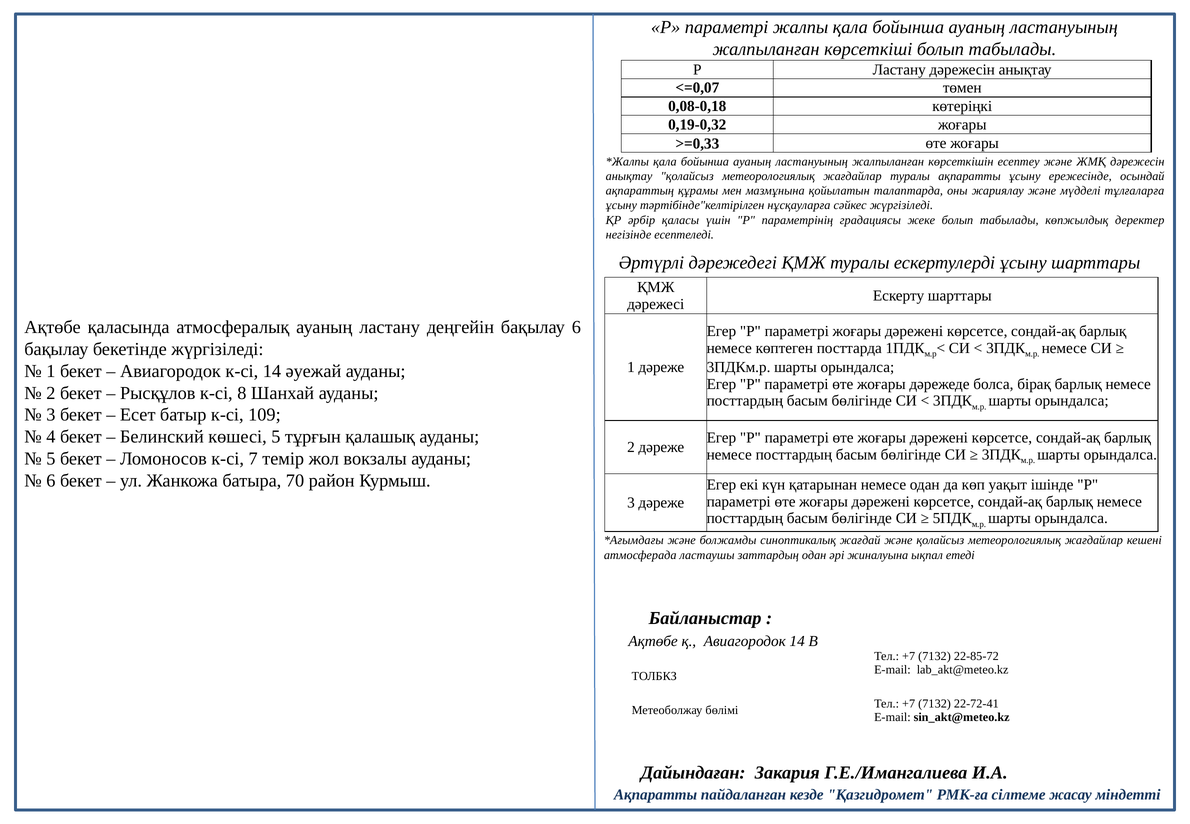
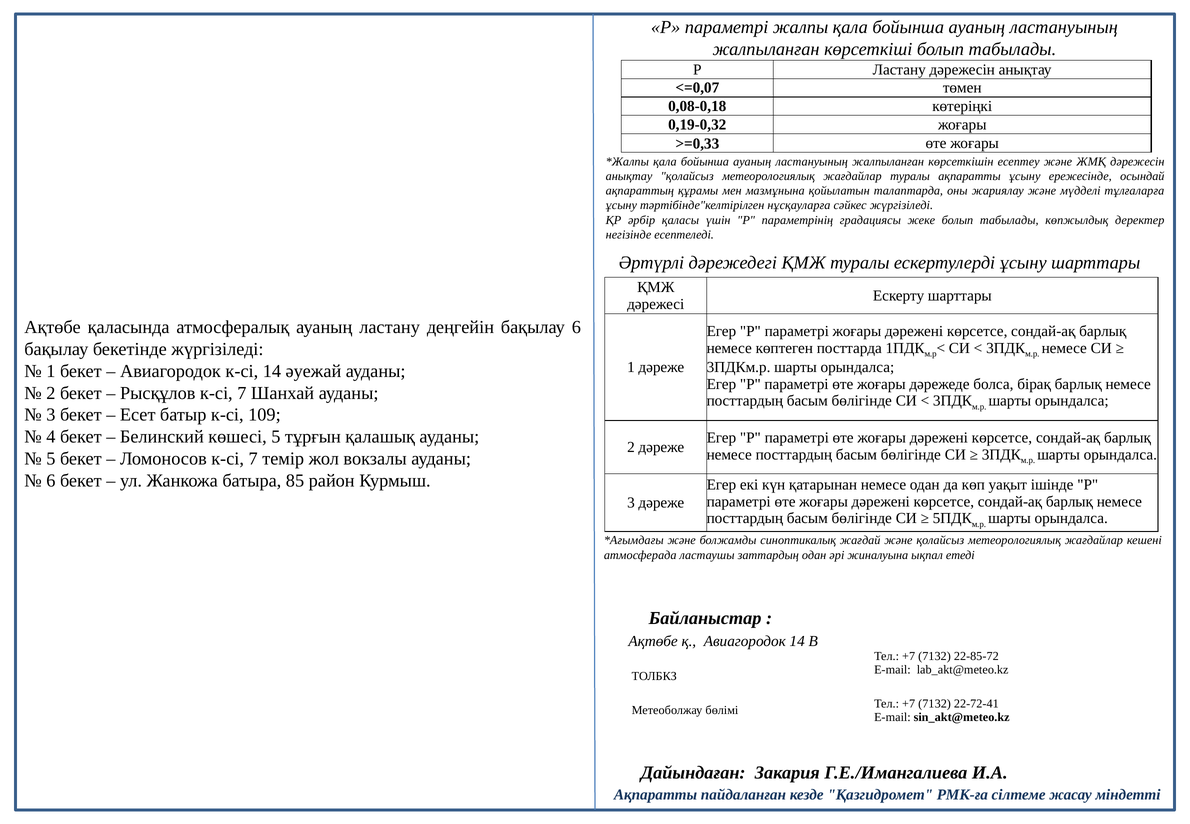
Рысқұлов к-сі 8: 8 -> 7 (242, 393)
70: 70 -> 85 (295, 481)
